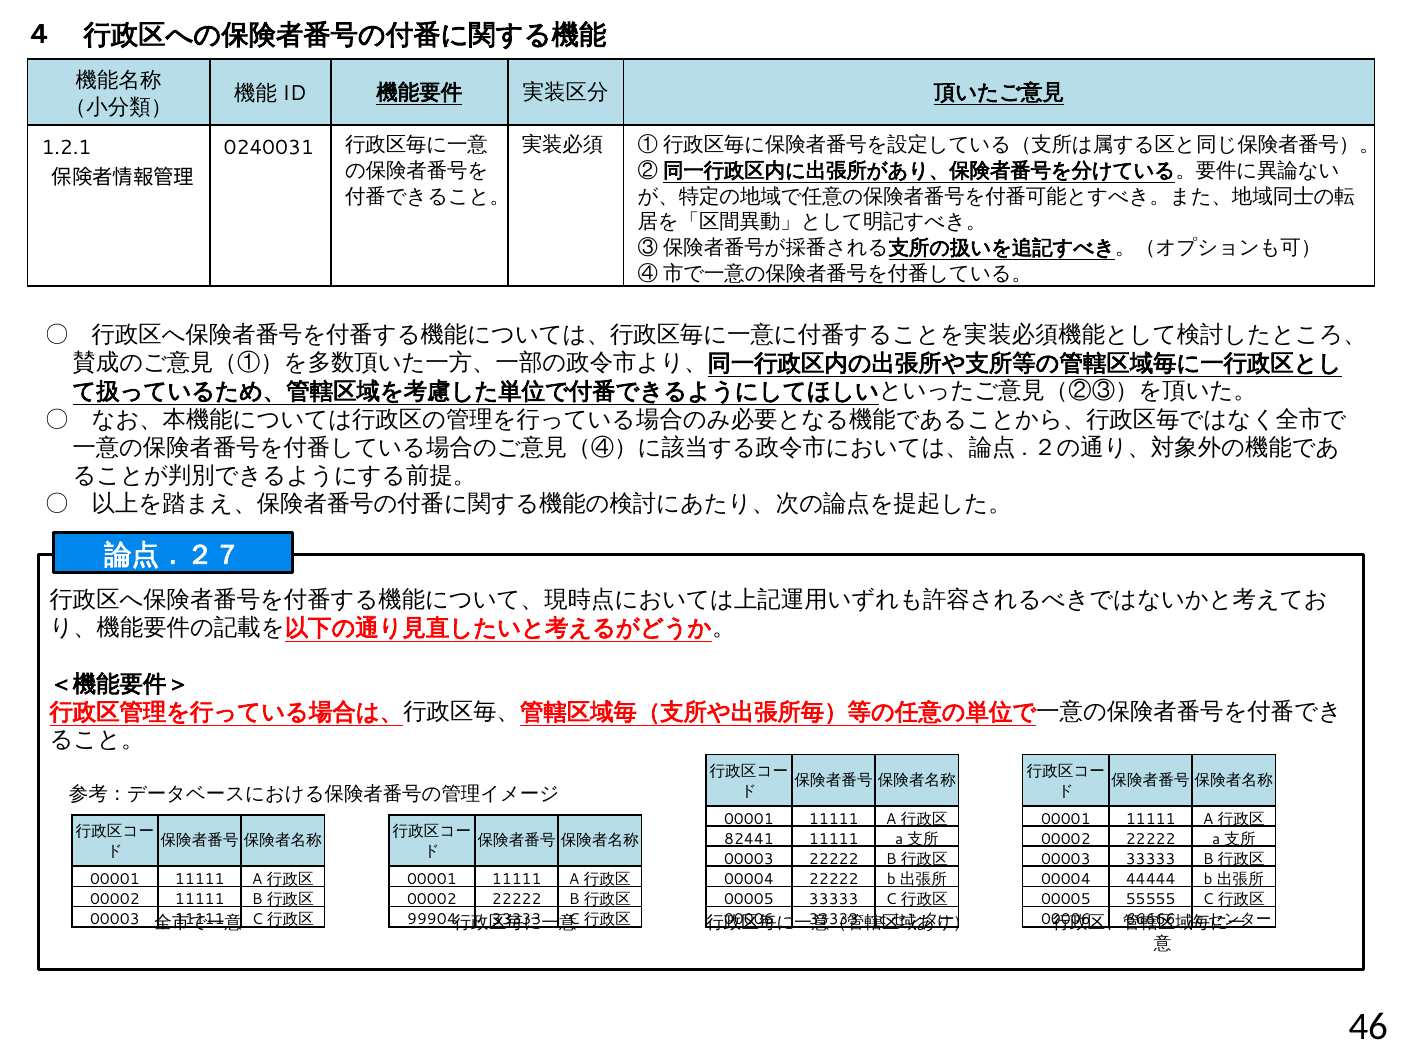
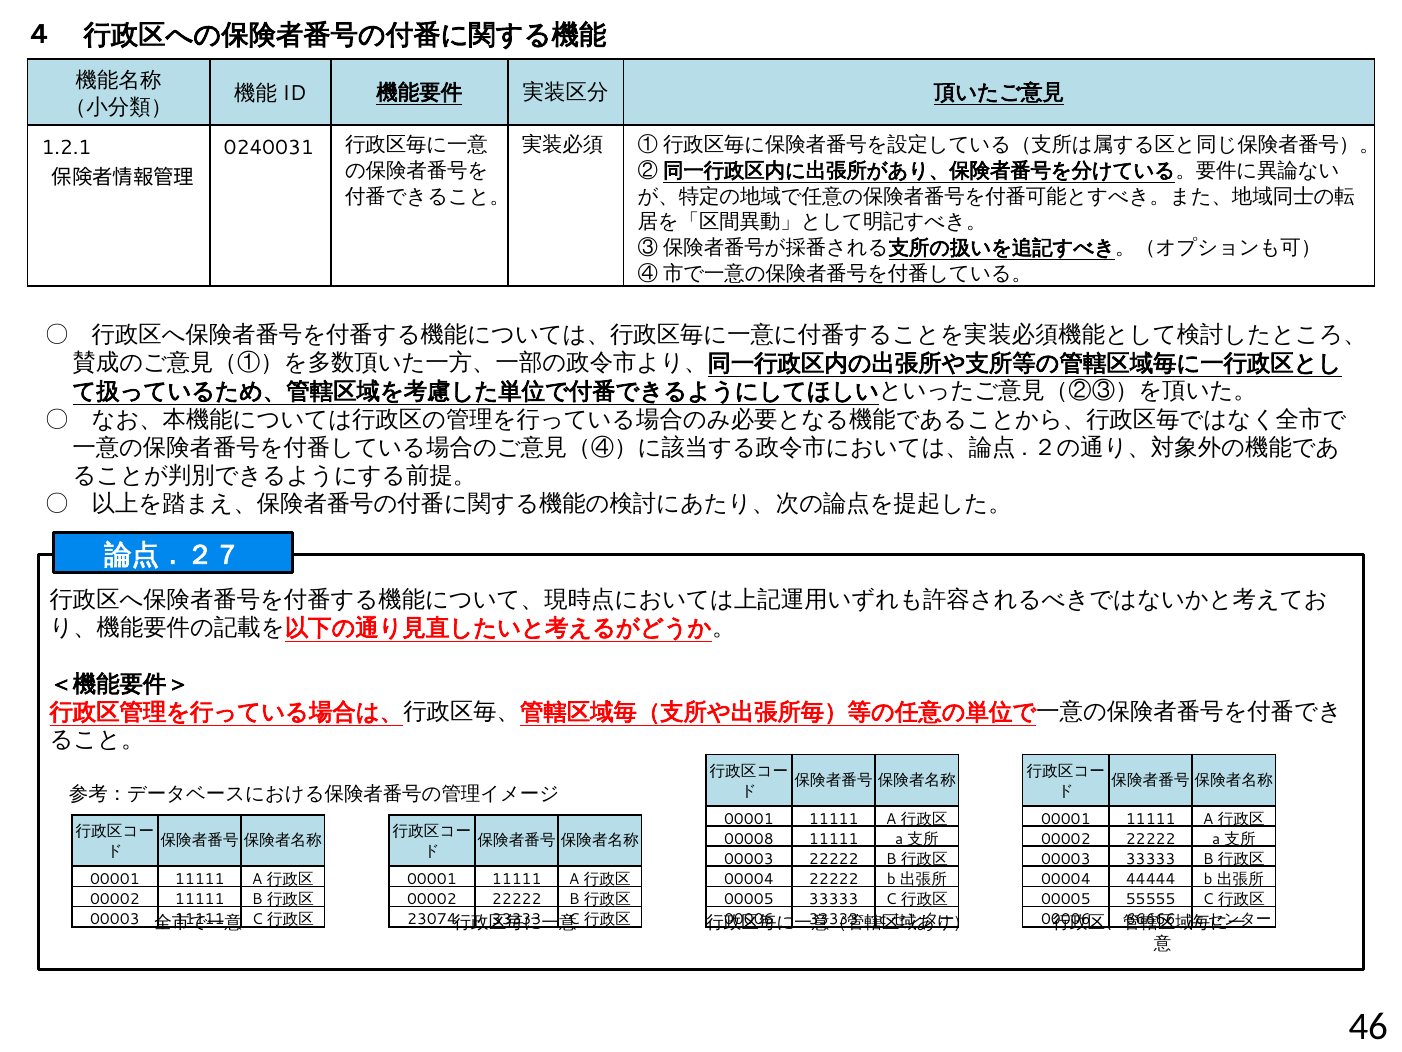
82441: 82441 -> 00008 (749, 839)
99904: 99904 -> 23074 (432, 919)
